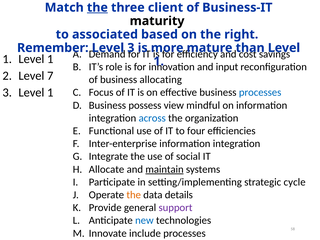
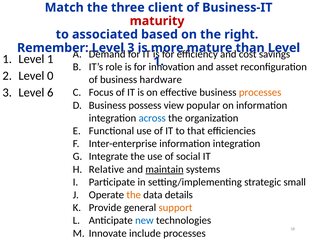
the underline: present -> none (97, 8)
maturity colour: black -> red (157, 21)
input: input -> asset (227, 67)
7: 7 -> 0 (50, 76)
allocating: allocating -> hardware (161, 80)
3 Level 1: 1 -> 6 (50, 92)
processes colour: blue -> orange (260, 92)
mindful: mindful -> popular (203, 105)
four: four -> that (196, 131)
Allocate: Allocate -> Relative (106, 169)
cycle: cycle -> small (295, 182)
support colour: purple -> orange (176, 208)
